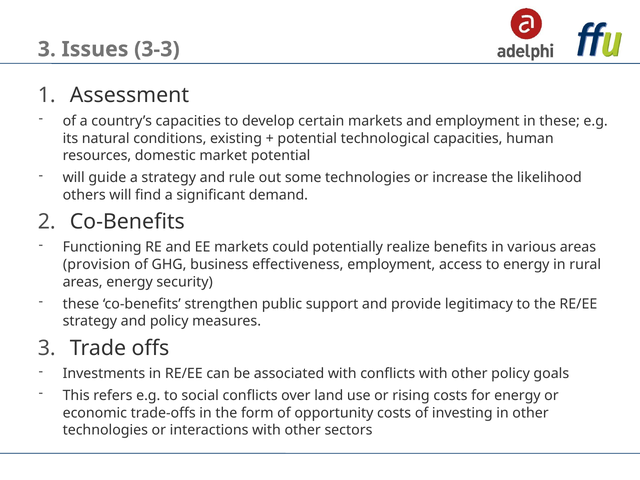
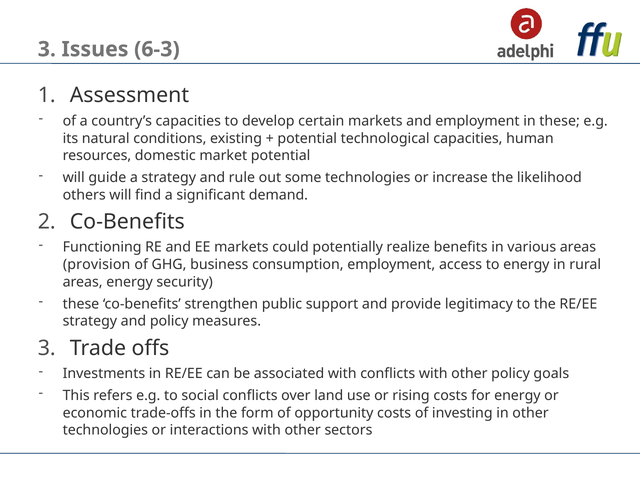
3-3: 3-3 -> 6-3 (157, 49)
effectiveness: effectiveness -> consumption (298, 265)
